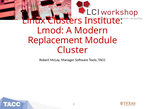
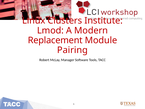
Cluster: Cluster -> Pairing (72, 50)
